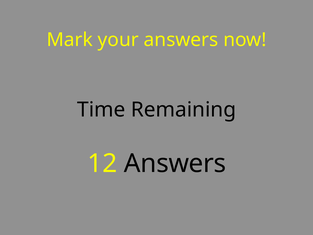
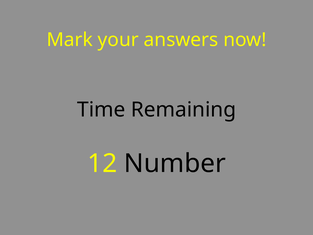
12 Answers: Answers -> Number (175, 163)
